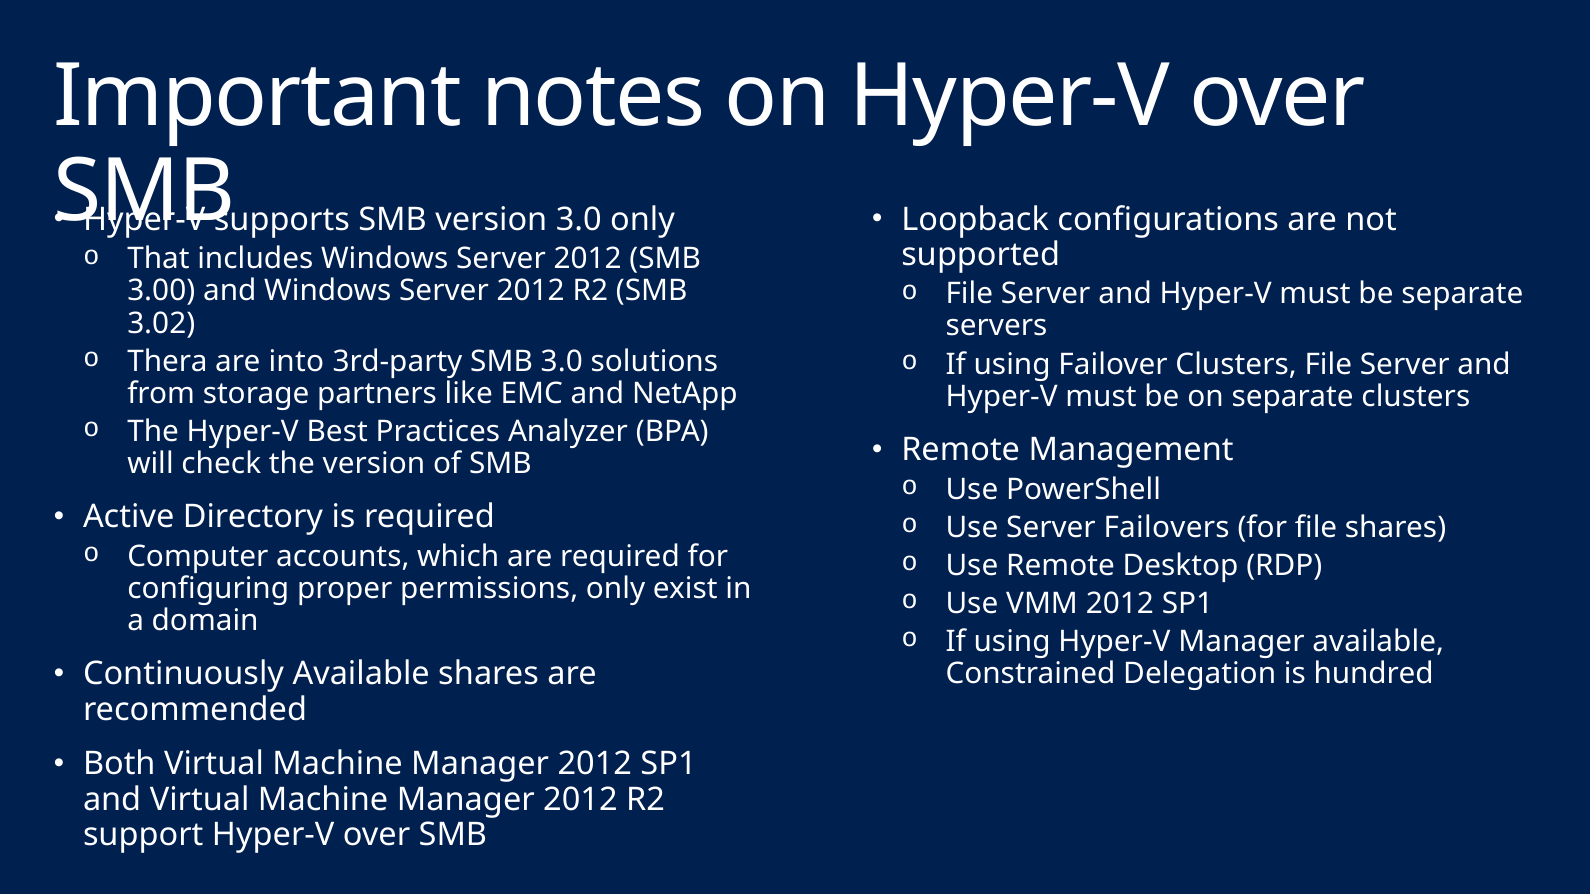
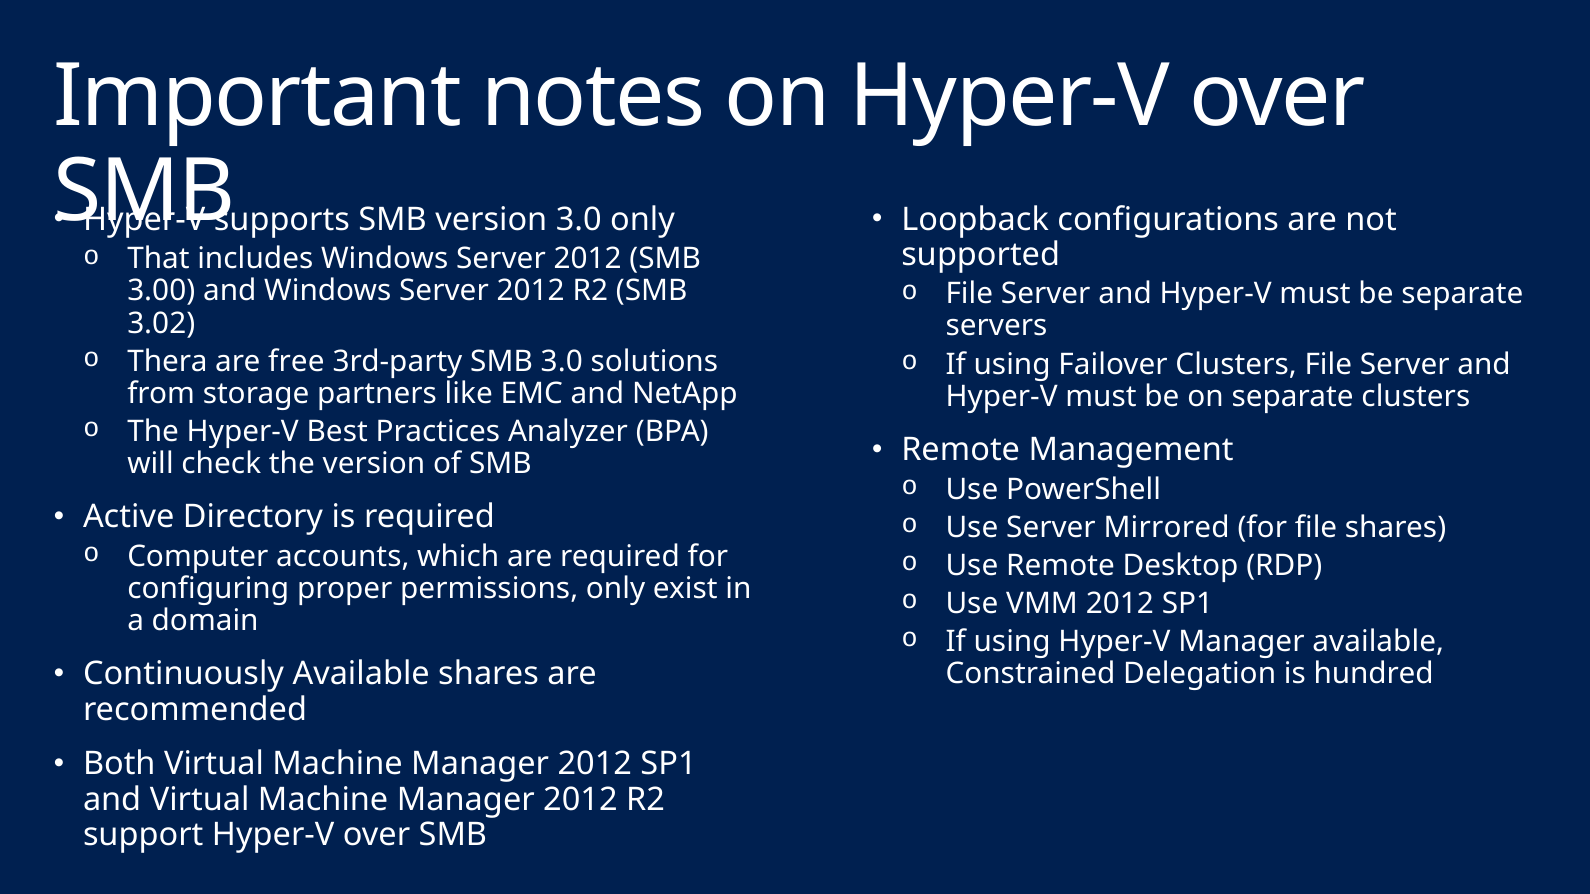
into: into -> free (296, 361)
Failovers: Failovers -> Mirrored (1167, 528)
